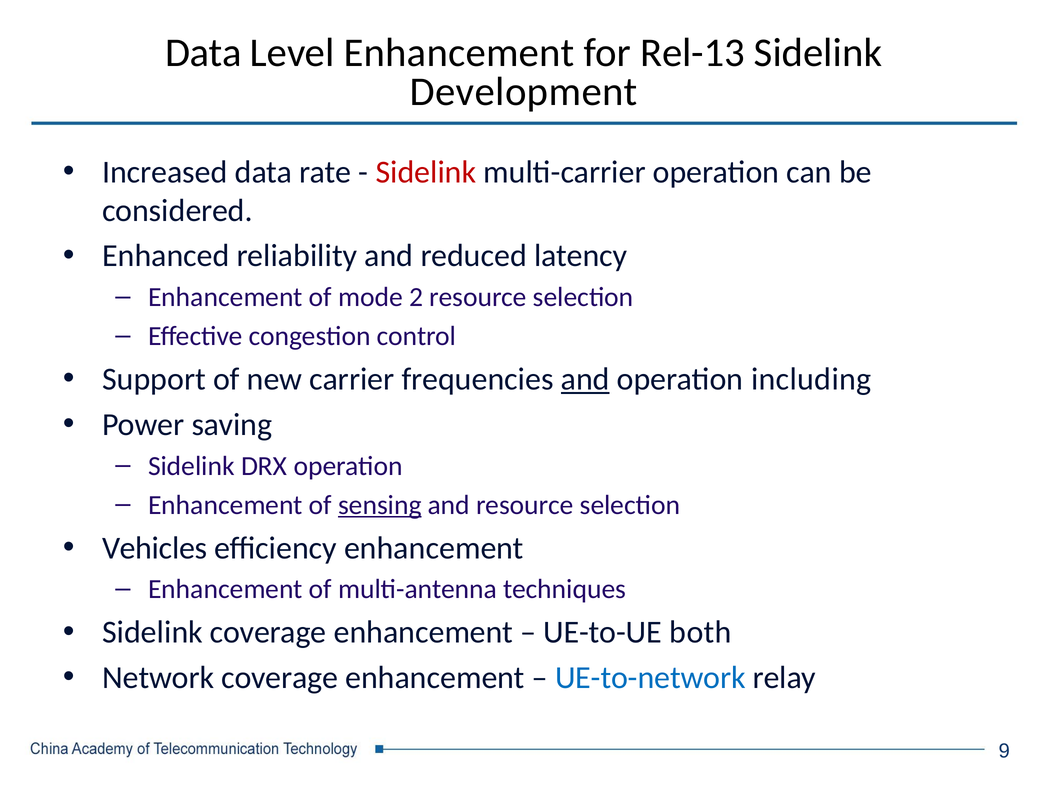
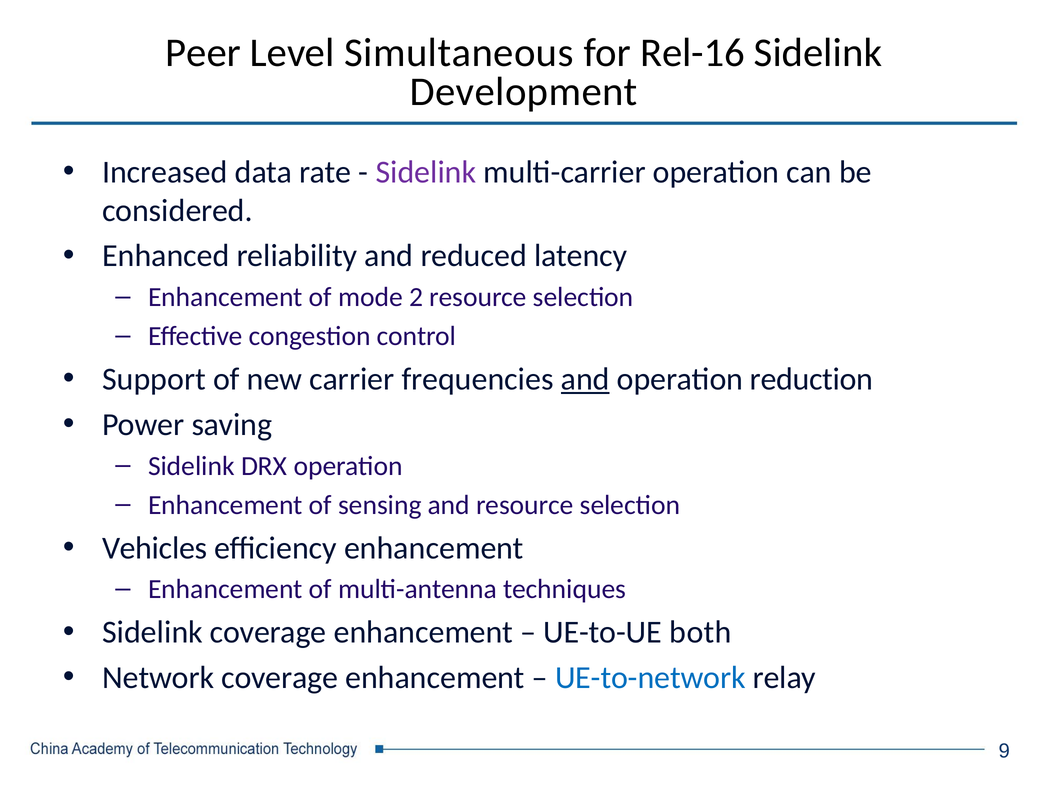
Data: Data -> Peer (203, 53)
Level Enhancement: Enhancement -> Simultaneous (459, 53)
Rel-13: Rel-13 -> Rel-16 (692, 53)
Sidelink colour: red -> purple (426, 172)
including: including -> reduction (812, 379)
sensing underline: present -> none (380, 505)
